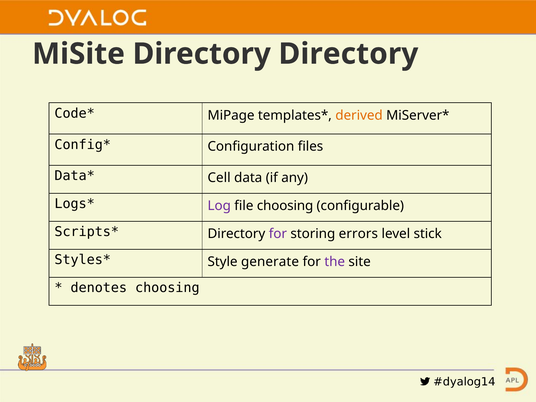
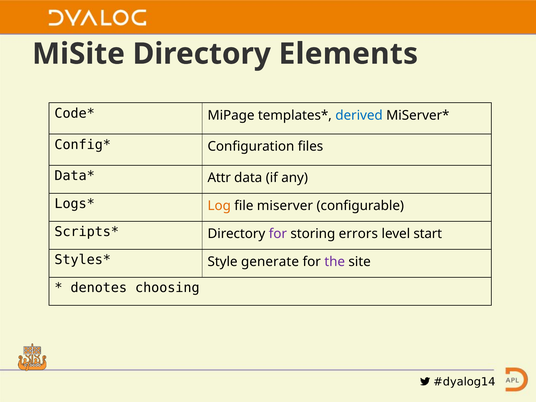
Directory Directory: Directory -> Elements (348, 54)
derived colour: orange -> blue (359, 115)
Cell: Cell -> Attr (219, 178)
Log colour: purple -> orange (219, 206)
file choosing: choosing -> miserver (285, 206)
stick: stick -> start (428, 234)
